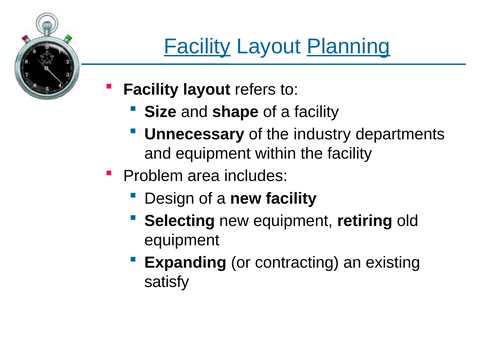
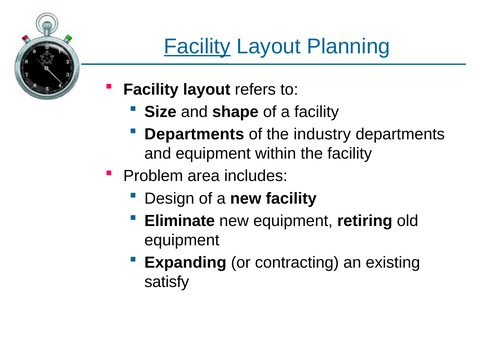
Planning underline: present -> none (348, 46)
Unnecessary: Unnecessary -> Departments (194, 134)
Selecting: Selecting -> Eliminate (180, 221)
